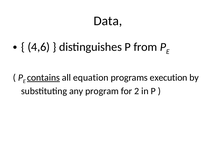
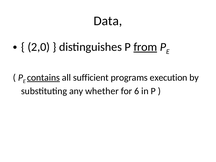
4,6: 4,6 -> 2,0 (39, 47)
from underline: none -> present (145, 47)
equation: equation -> sufficient (91, 78)
program: program -> whether (102, 91)
2: 2 -> 6 (137, 91)
